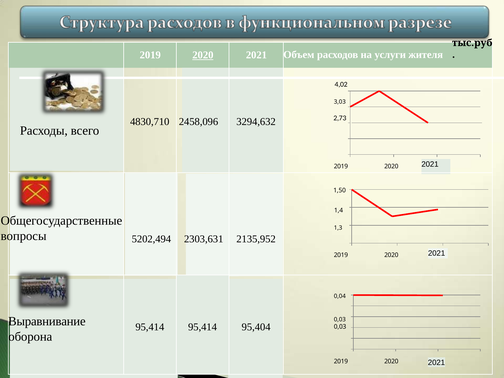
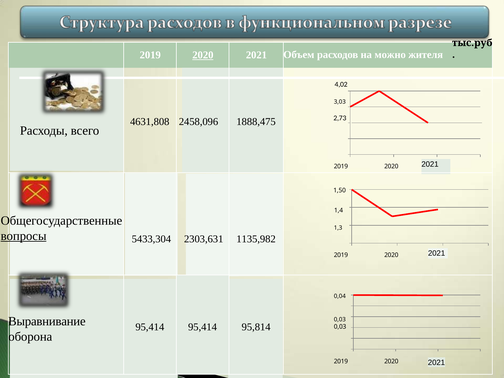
услуги: услуги -> можно (390, 55)
4830,710: 4830,710 -> 4631,808 (150, 122)
3294,632: 3294,632 -> 1888,475 (256, 122)
вопросы underline: none -> present (24, 236)
2135,952: 2135,952 -> 1135,982 (256, 239)
5202,494: 5202,494 -> 5433,304 (151, 239)
95,404: 95,404 -> 95,814 (256, 327)
